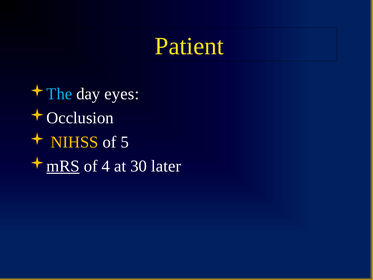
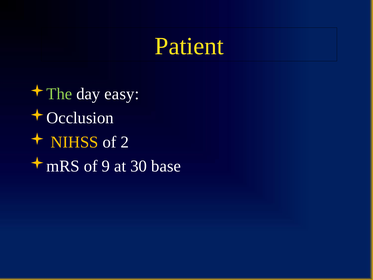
The colour: light blue -> light green (59, 94)
eyes: eyes -> easy (122, 94)
5: 5 -> 2 (125, 142)
mRS underline: present -> none (63, 166)
4: 4 -> 9 (106, 166)
later: later -> base (166, 166)
